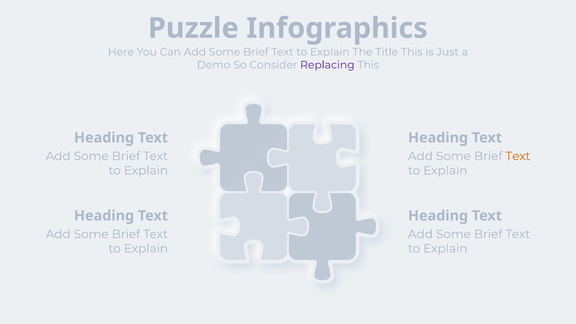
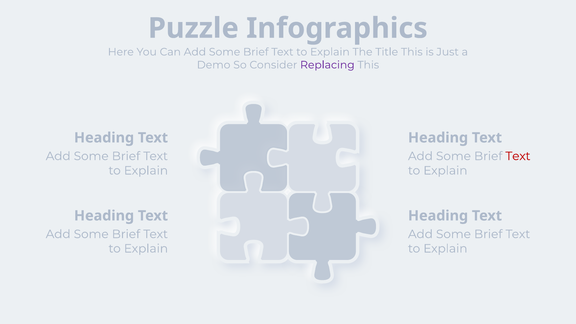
Text colour: orange -> red (518, 156)
